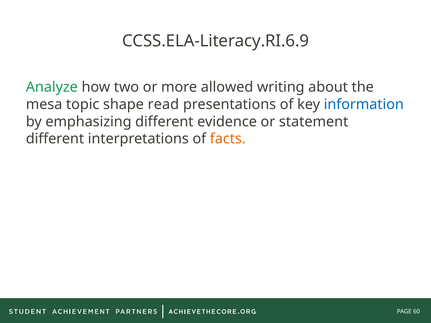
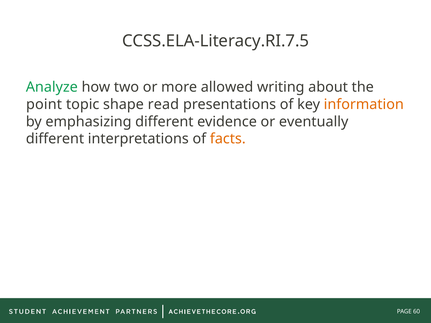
CCSS.ELA-Literacy.RI.6.9: CCSS.ELA-Literacy.RI.6.9 -> CCSS.ELA-Literacy.RI.7.5 (216, 41)
mesa: mesa -> point (44, 104)
information colour: blue -> orange (364, 104)
statement: statement -> eventually (314, 122)
